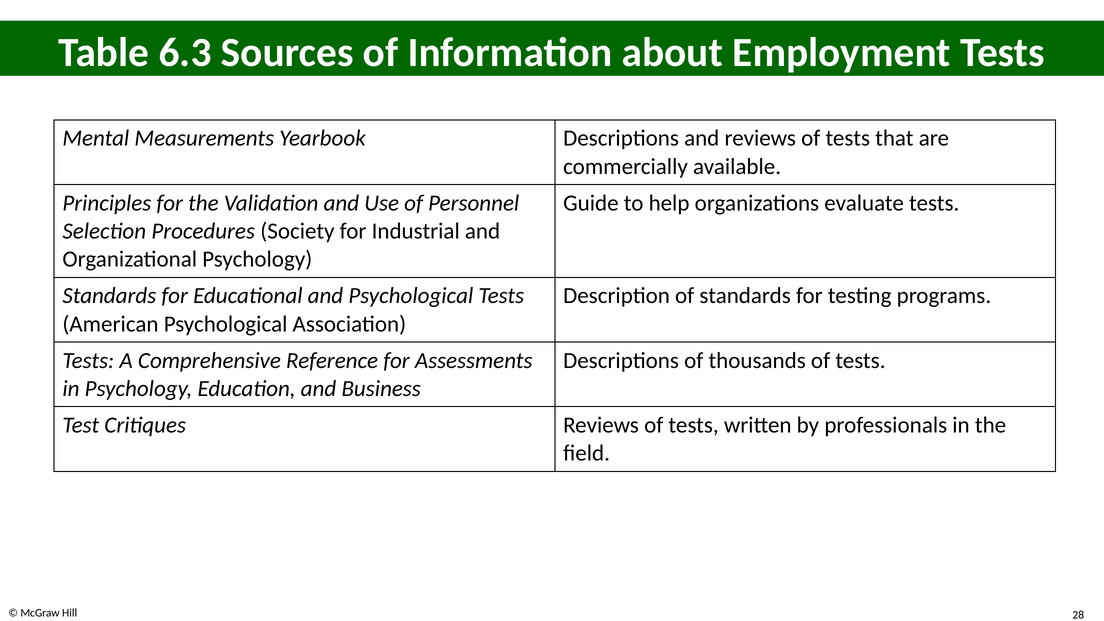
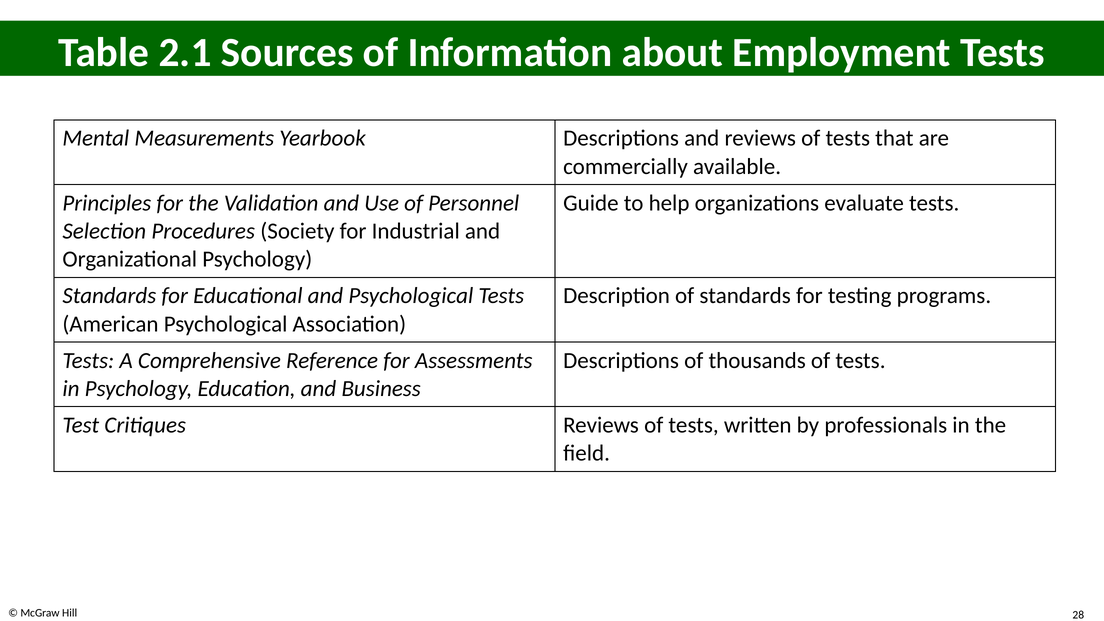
6.3: 6.3 -> 2.1 (185, 53)
